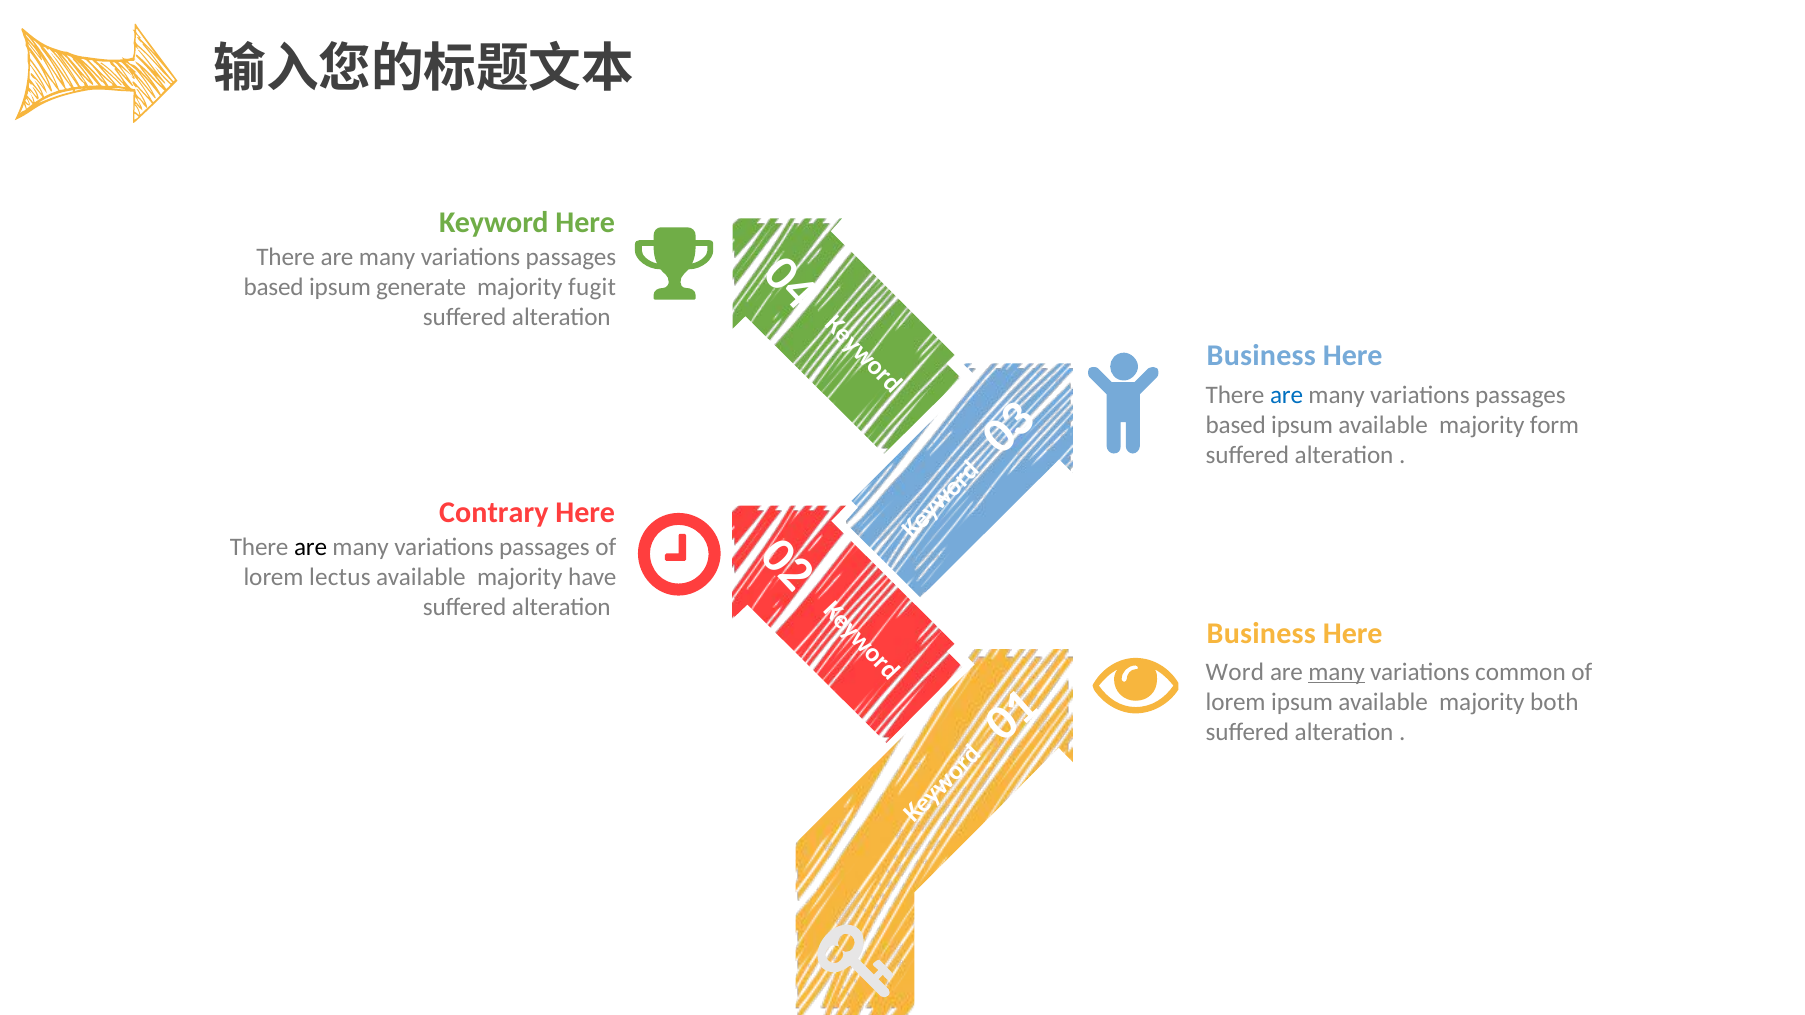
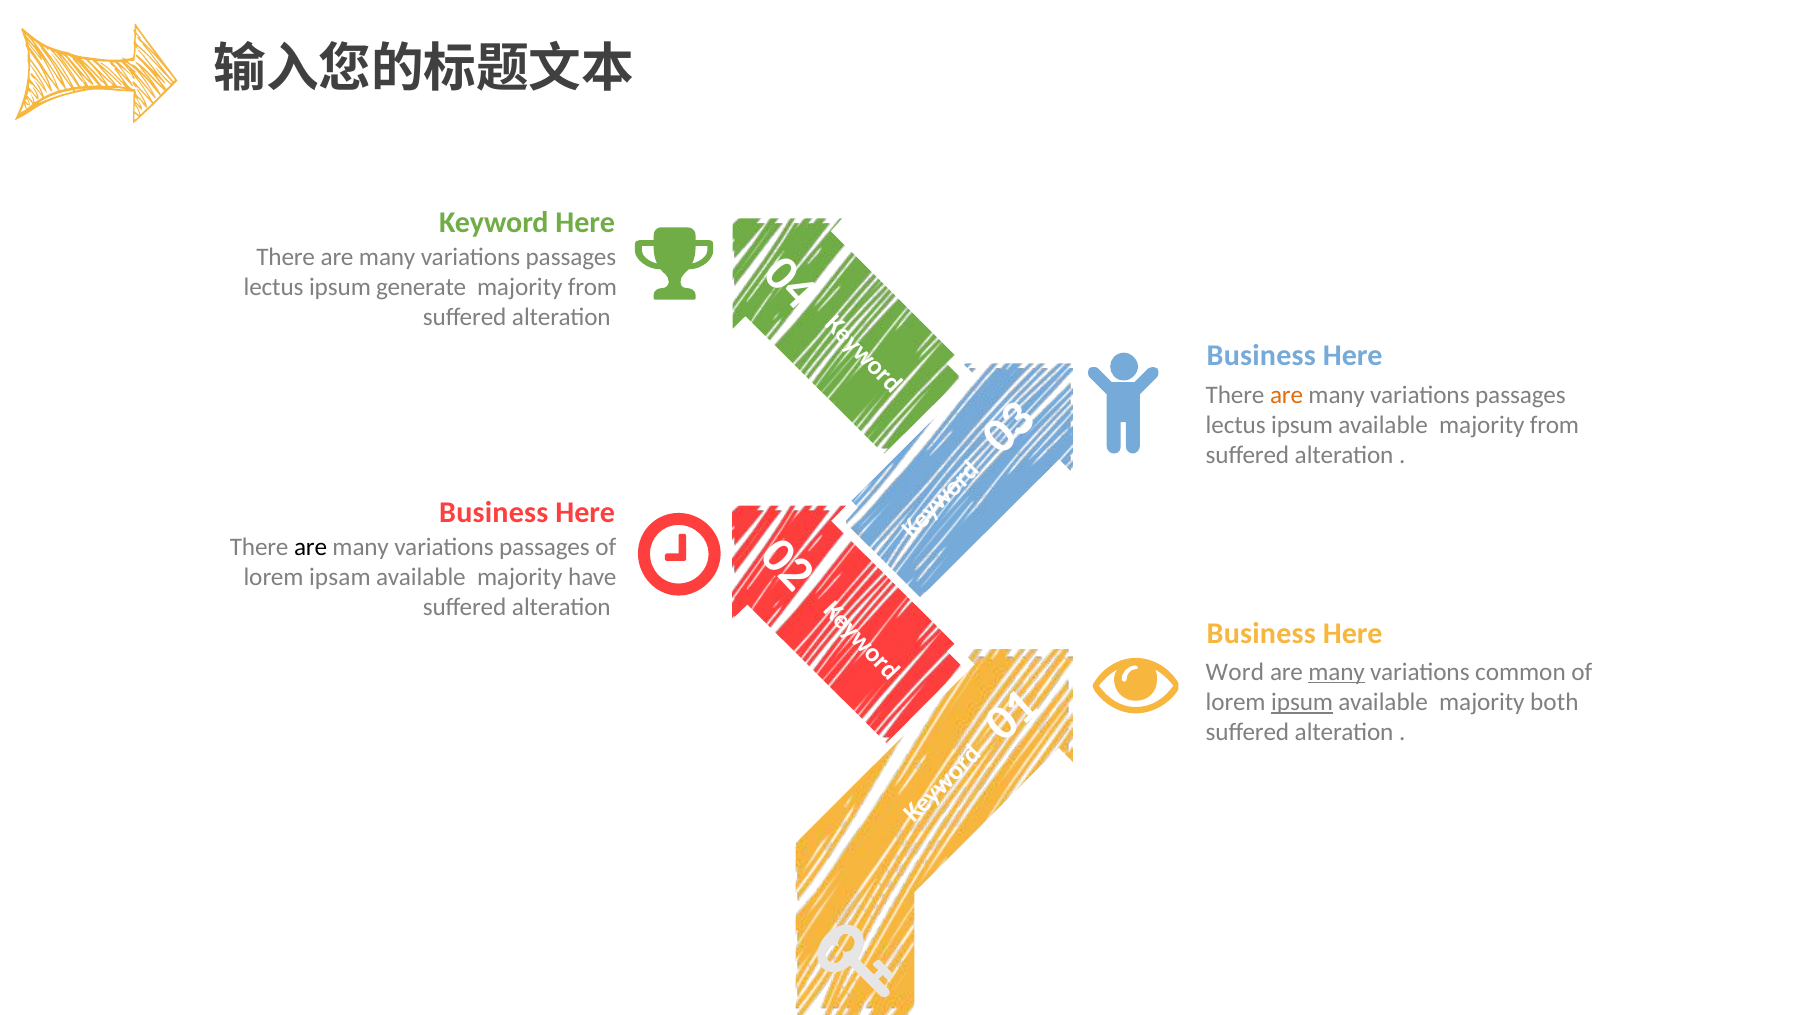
based: based -> lectus (274, 287)
fugit: fugit -> from (592, 287)
are colour: blue -> orange (1287, 395)
based: based -> lectus (1236, 425)
available majority form: form -> from (1555, 425)
Contrary: Contrary -> Business (494, 513)
lectus: lectus -> ipsam (340, 577)
ipsum underline: none -> present (1302, 702)
